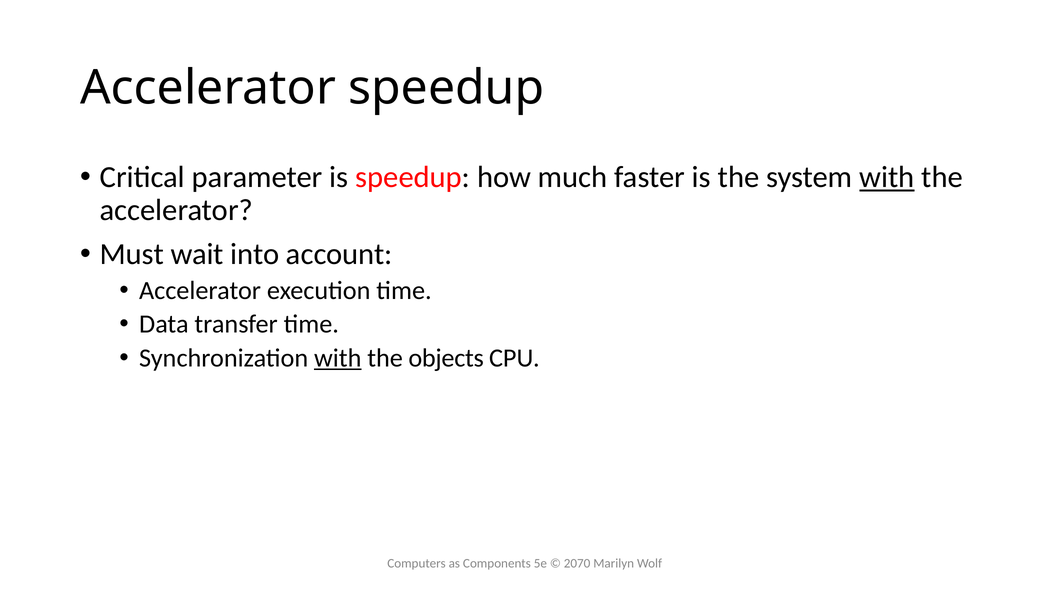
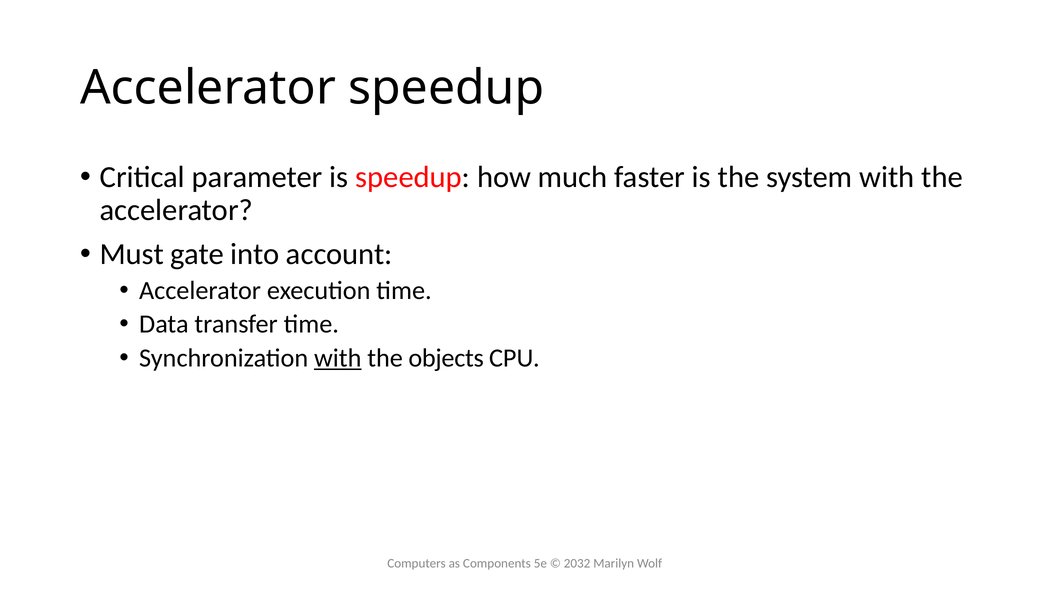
with underline: present -> none (887, 178)
wait: wait -> gate (197, 255)
2070: 2070 -> 2032 (577, 564)
